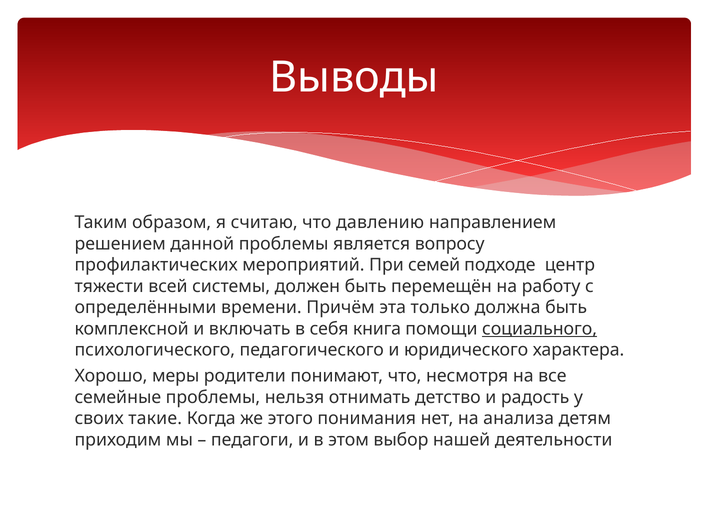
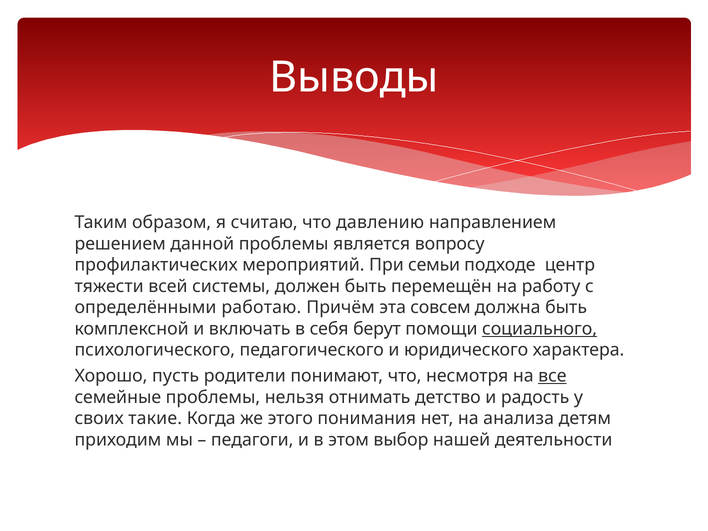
семей: семей -> семьи (434, 265)
времени: времени -> работаю (261, 308)
только: только -> совсем (440, 308)
книга: книга -> берут (377, 329)
меры: меры -> пусть (176, 376)
все underline: none -> present (552, 376)
